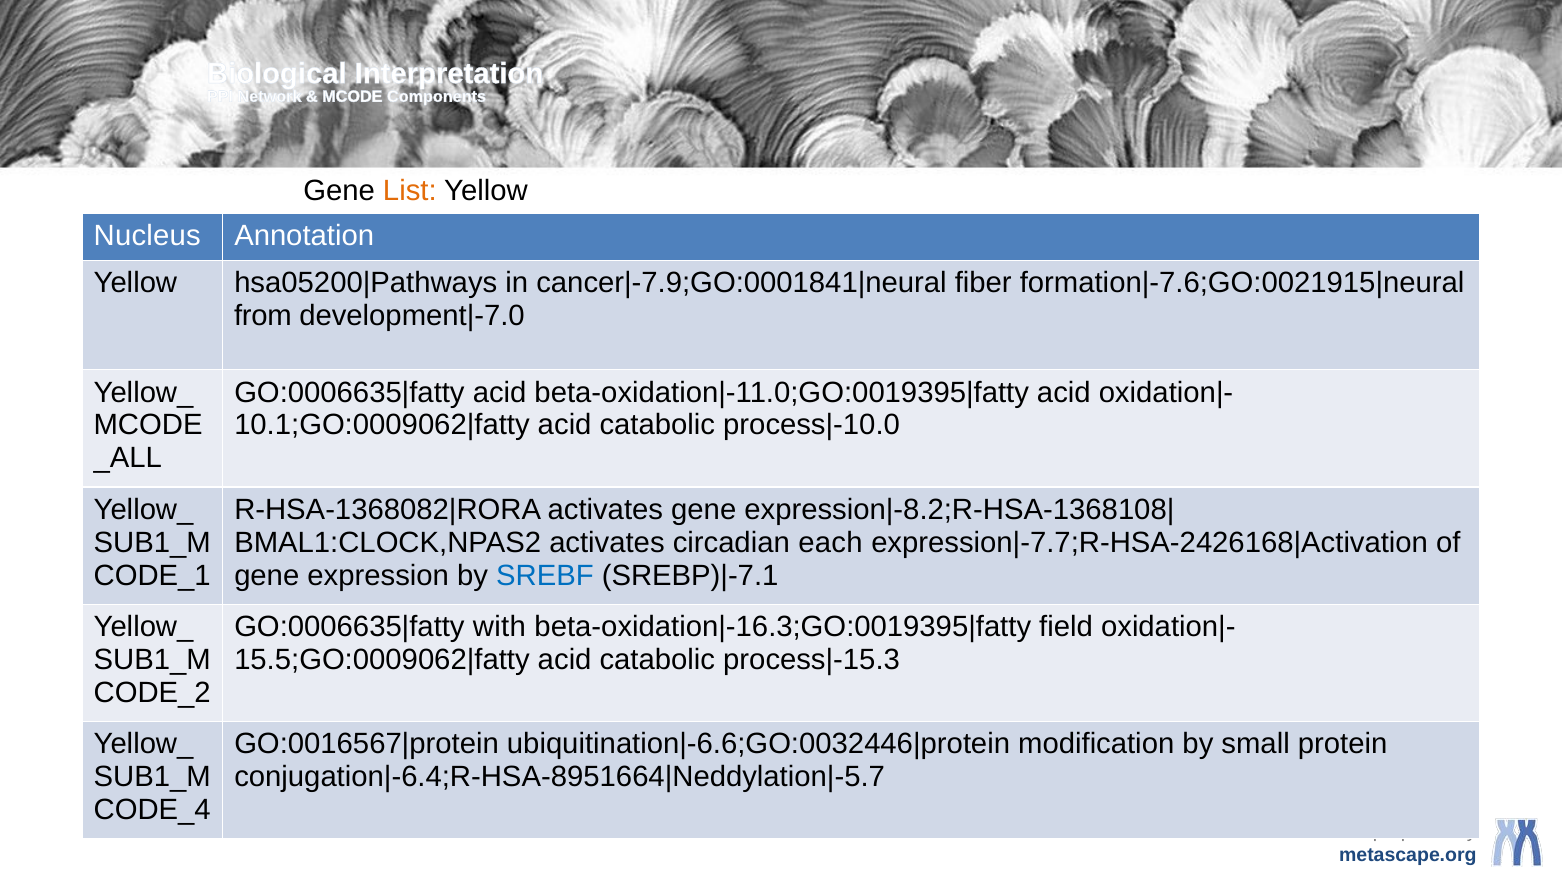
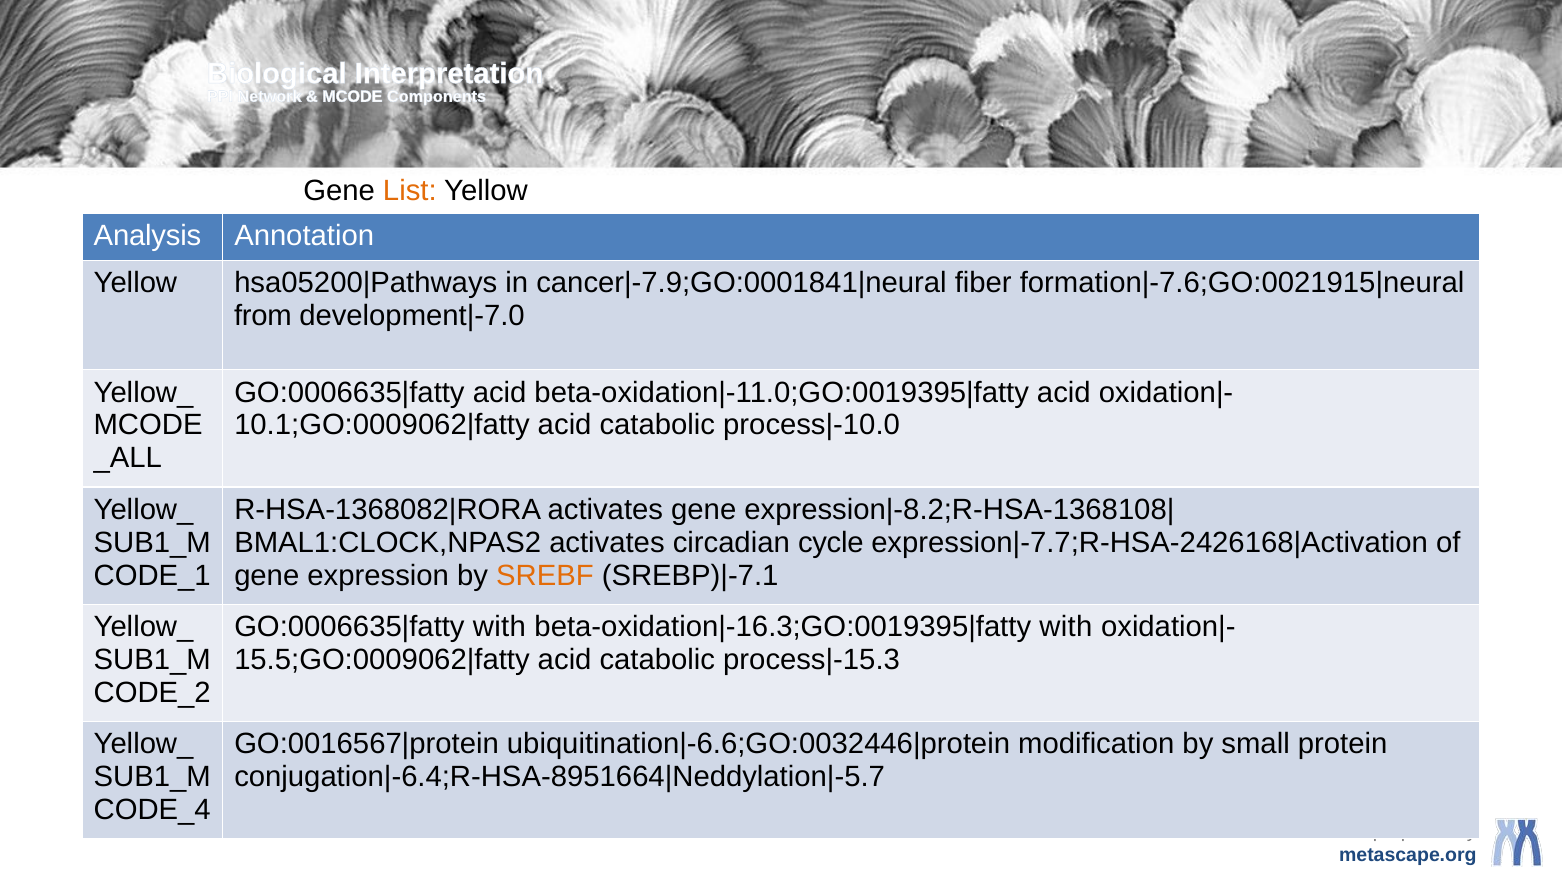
Nucleus: Nucleus -> Analysis (147, 236)
each: each -> cycle (831, 542)
SREBF colour: blue -> orange (545, 575)
field: field -> with (1066, 627)
